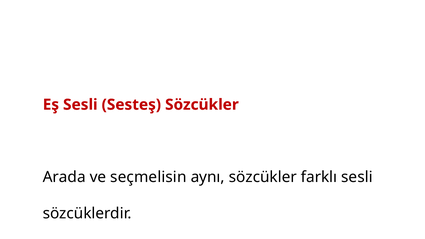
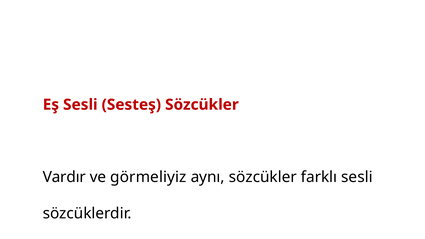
Arada: Arada -> Vardır (64, 177)
seçmelisin: seçmelisin -> görmeliyiz (148, 177)
